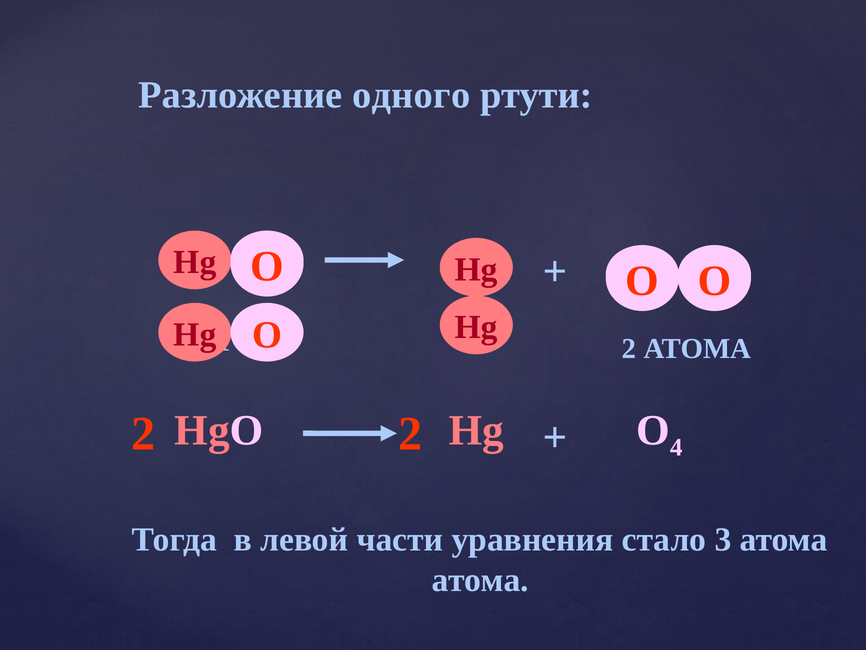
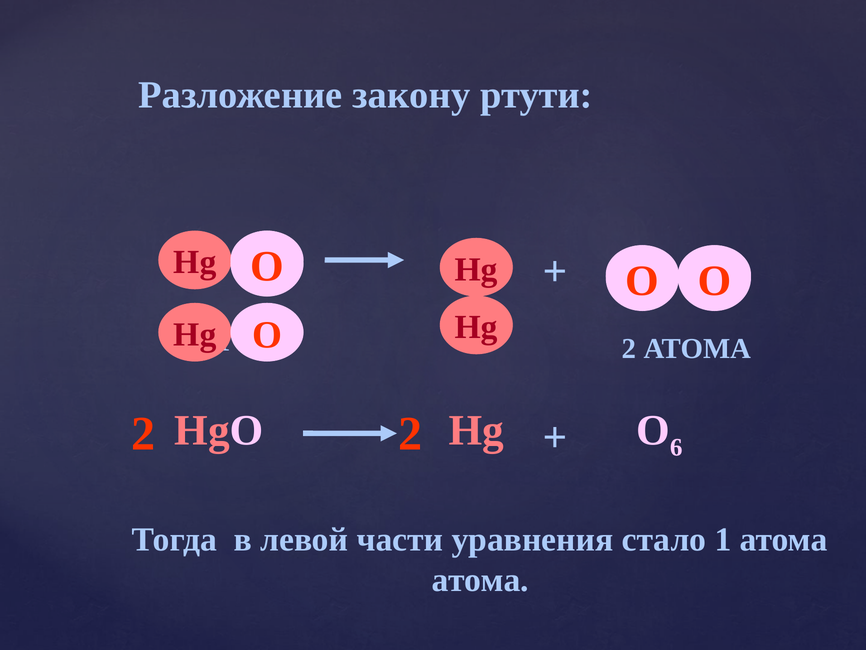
одного: одного -> закону (411, 95)
4: 4 -> 6 (676, 447)
стало 3: 3 -> 1 (723, 539)
